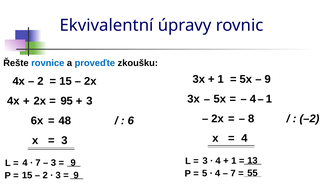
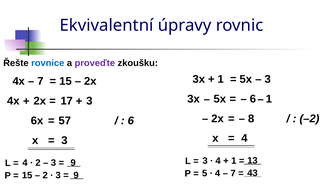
proveďte colour: blue -> purple (95, 63)
9: 9 -> 3 (268, 79)
2: 2 -> 7 (40, 81)
4: 4 -> 6 (253, 99)
95: 95 -> 17 (67, 101)
48: 48 -> 57 (65, 121)
7: 7 -> 2 (38, 163)
55: 55 -> 43 (252, 174)
